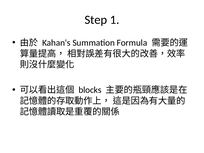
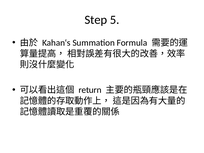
1: 1 -> 5 (115, 20)
blocks: blocks -> return (90, 90)
